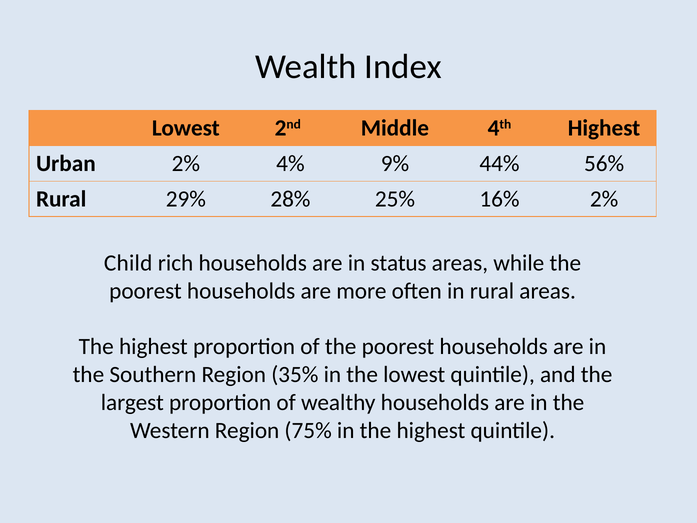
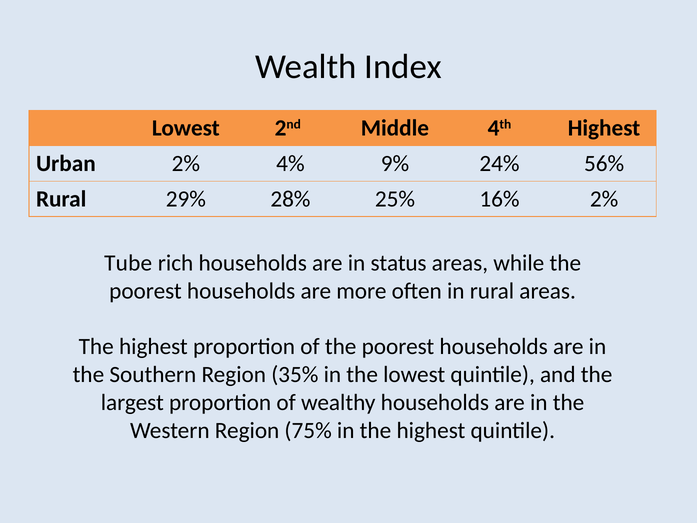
44%: 44% -> 24% (500, 164)
Child: Child -> Tube (128, 263)
